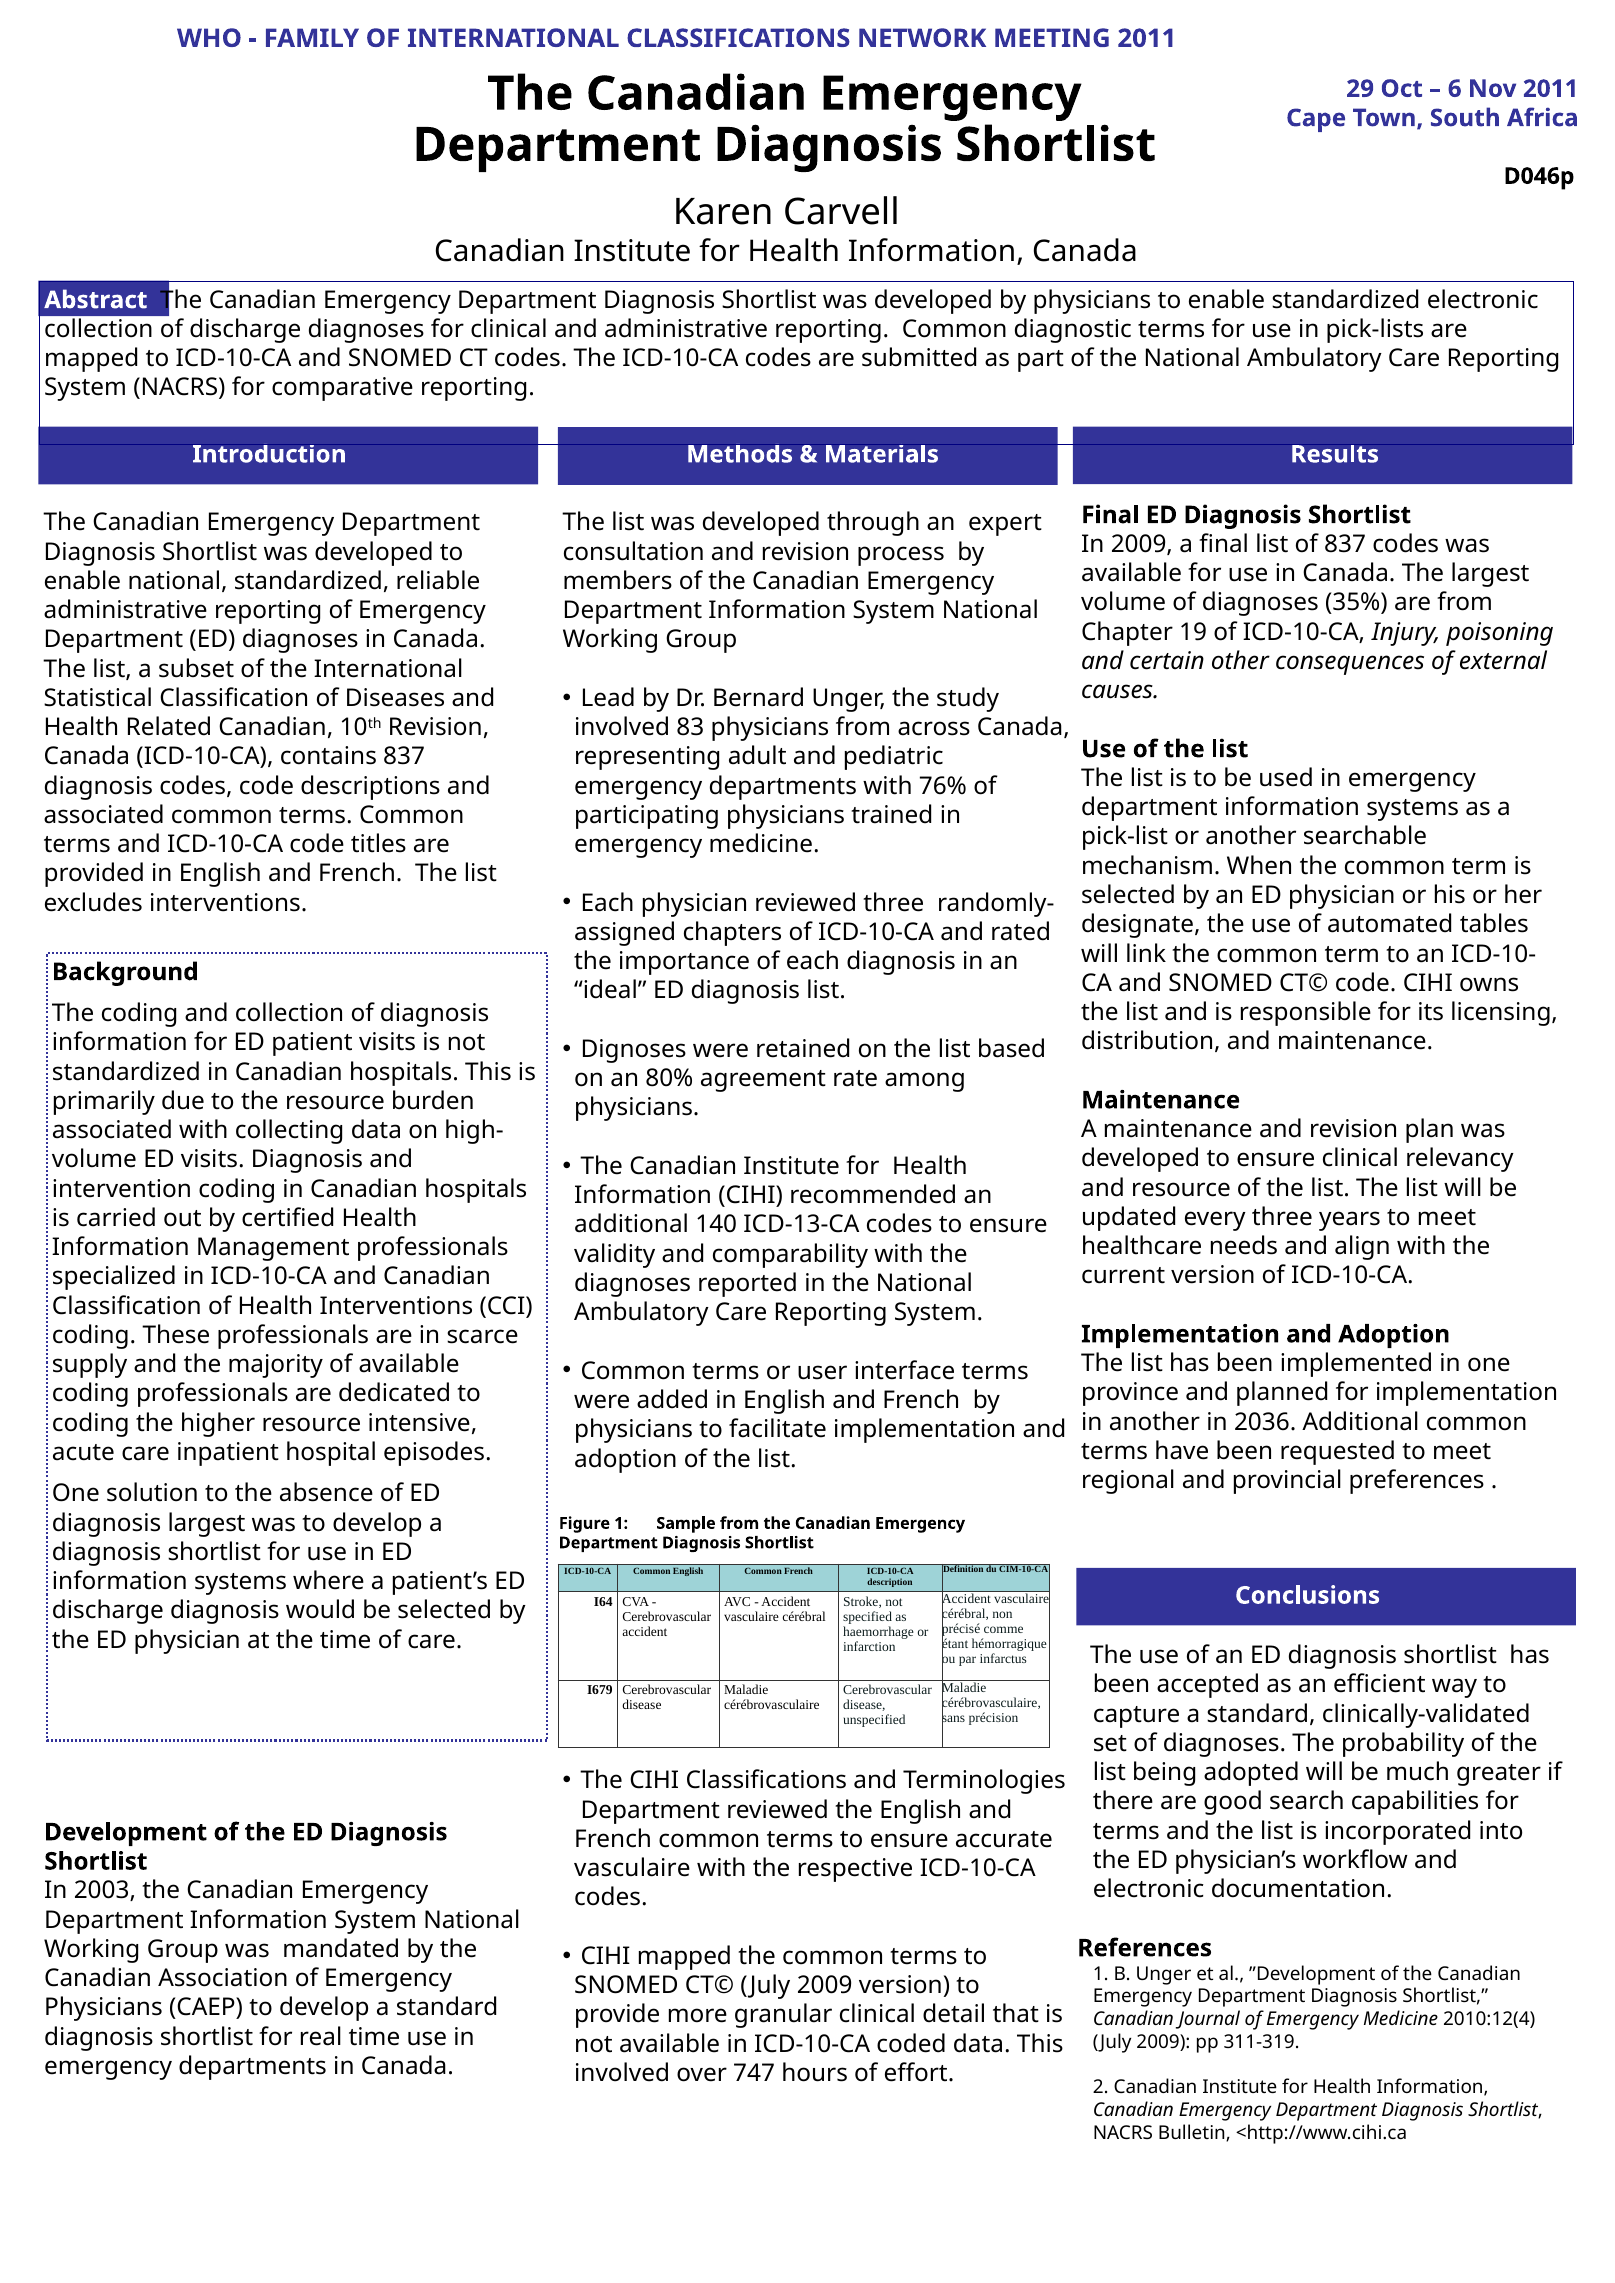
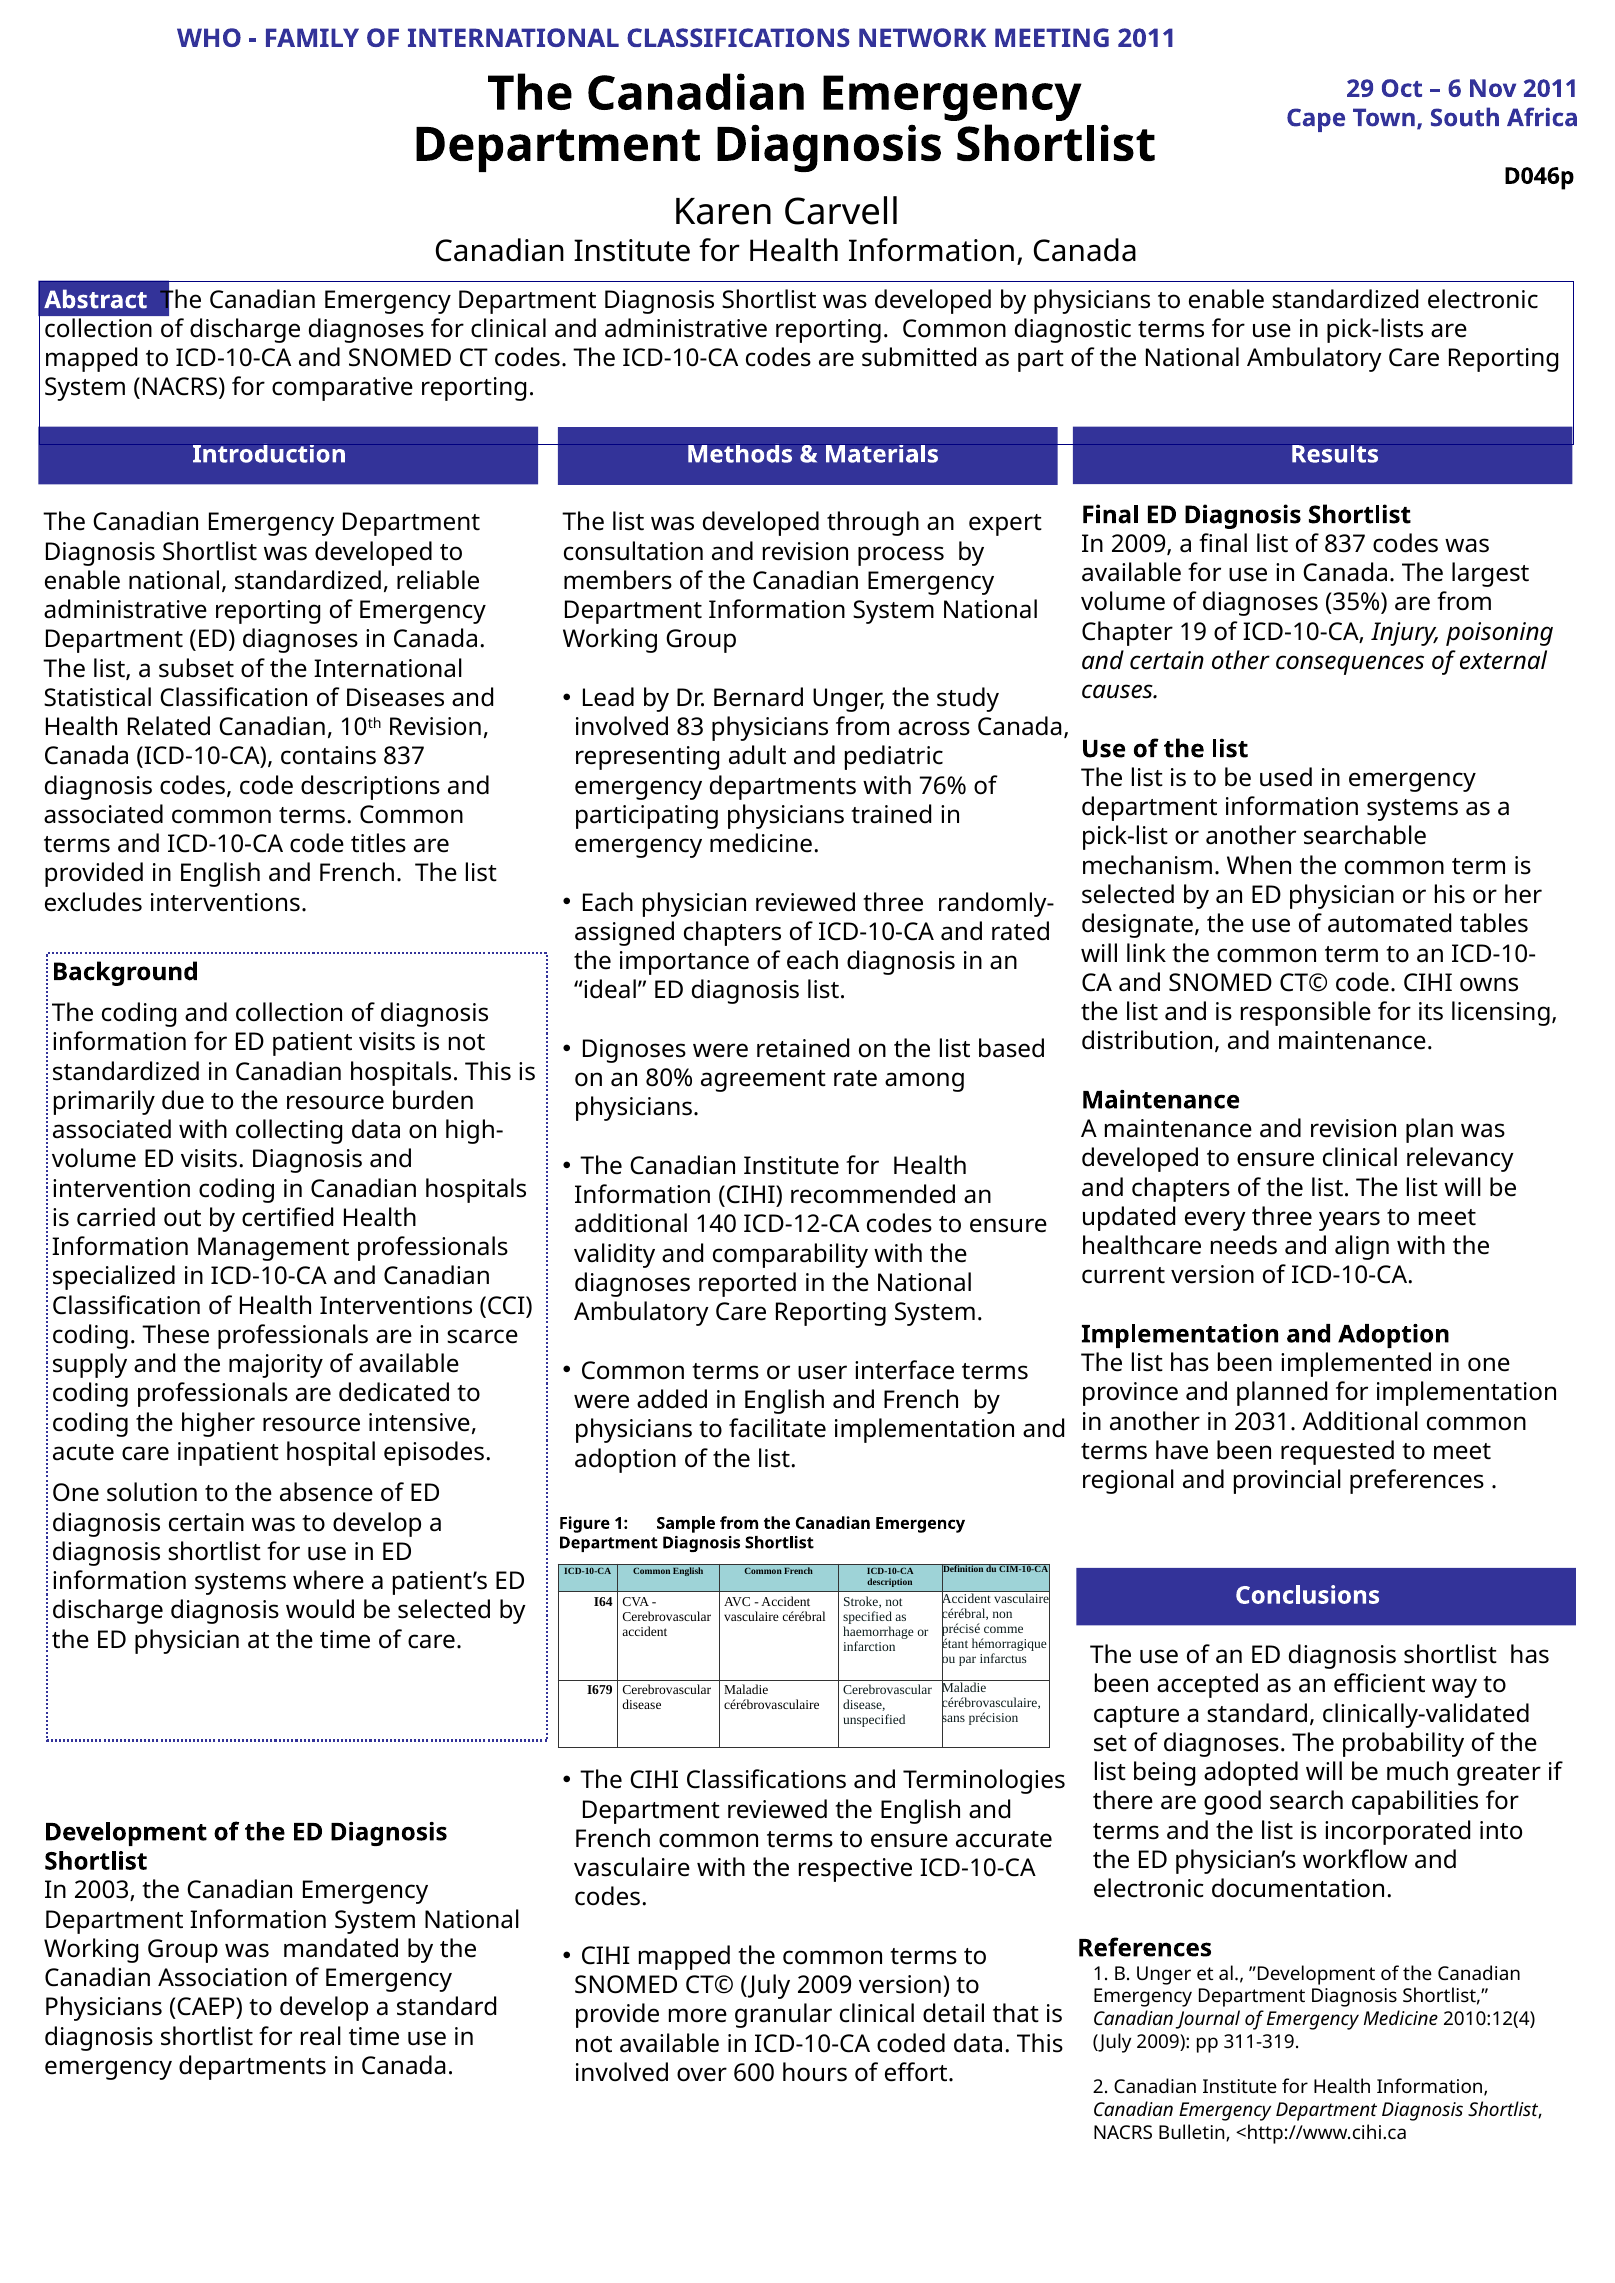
and resource: resource -> chapters (1181, 1188)
ICD-13-CA: ICD-13-CA -> ICD-12-CA (801, 1225)
2036: 2036 -> 2031 (1265, 1422)
diagnosis largest: largest -> certain (207, 1523)
747: 747 -> 600 (754, 2074)
